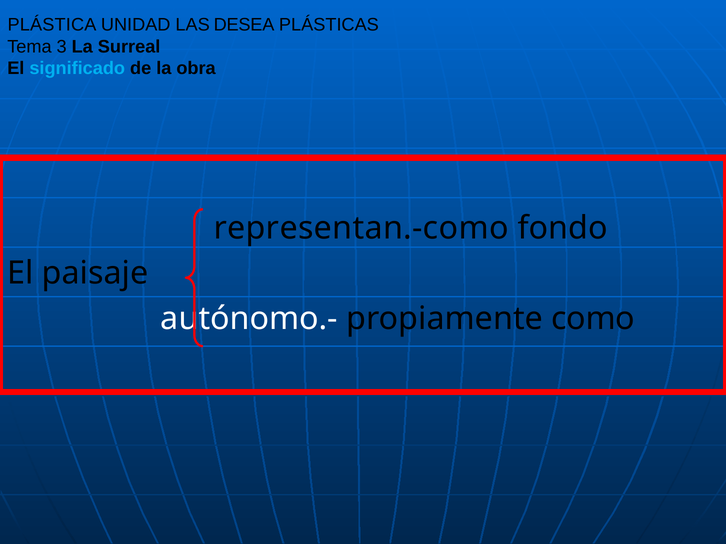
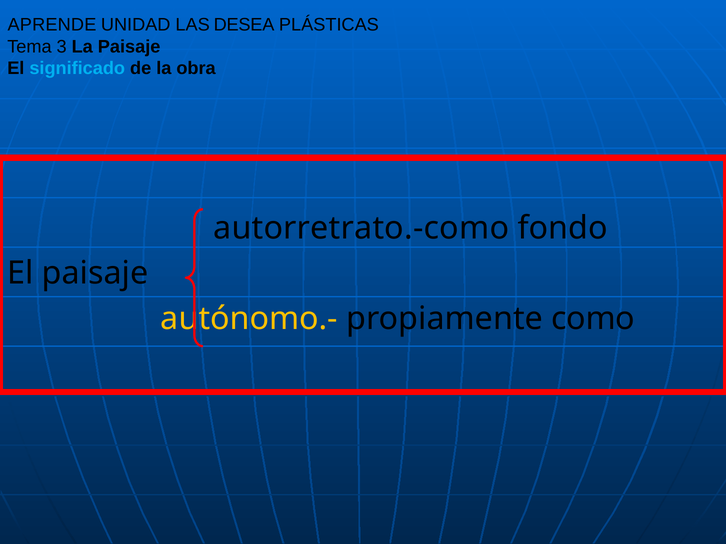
PLÁSTICA: PLÁSTICA -> APRENDE (52, 25)
La Surreal: Surreal -> Paisaje (129, 47)
representan.-como: representan.-como -> autorretrato.-como (361, 228)
autónomo.- colour: white -> yellow (249, 319)
